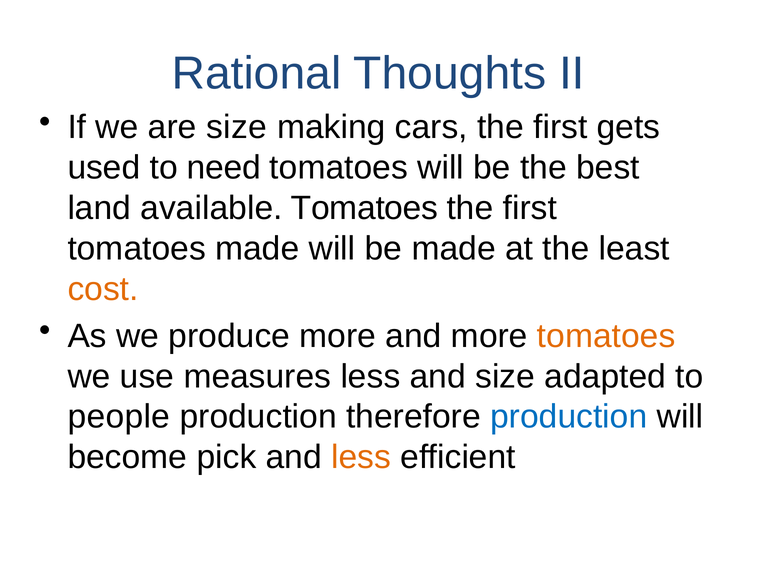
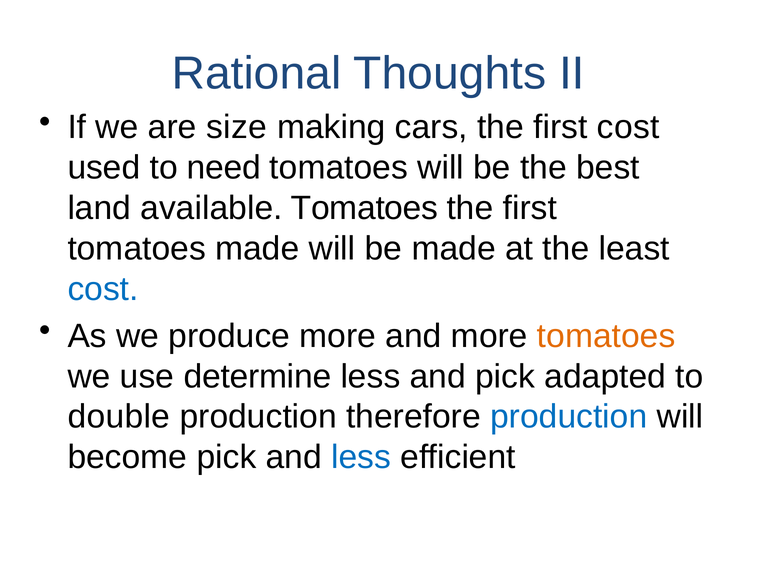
first gets: gets -> cost (628, 127)
cost colour: orange -> blue (103, 289)
measures: measures -> determine (257, 376)
and size: size -> pick (505, 376)
people: people -> double (119, 417)
less colour: orange -> blue (361, 457)
